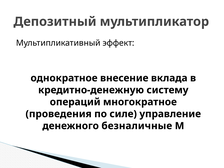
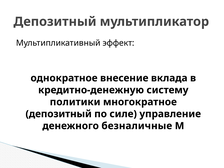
операций: операций -> политики (75, 102)
проведения: проведения -> депозитный (59, 114)
